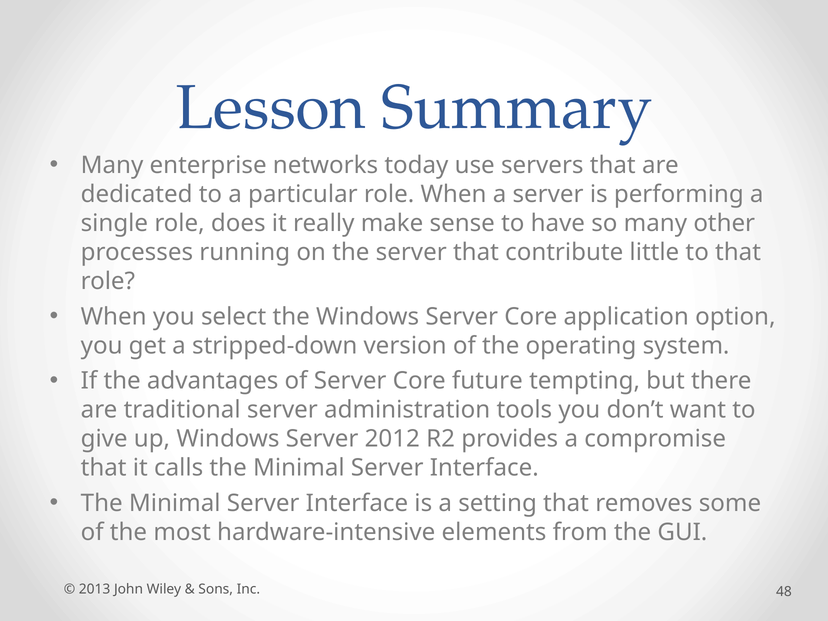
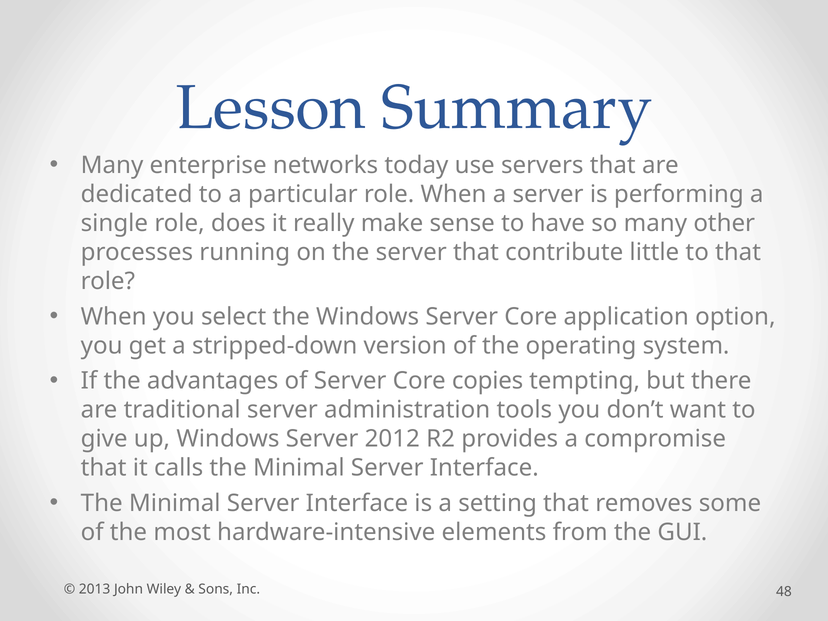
future: future -> copies (488, 381)
